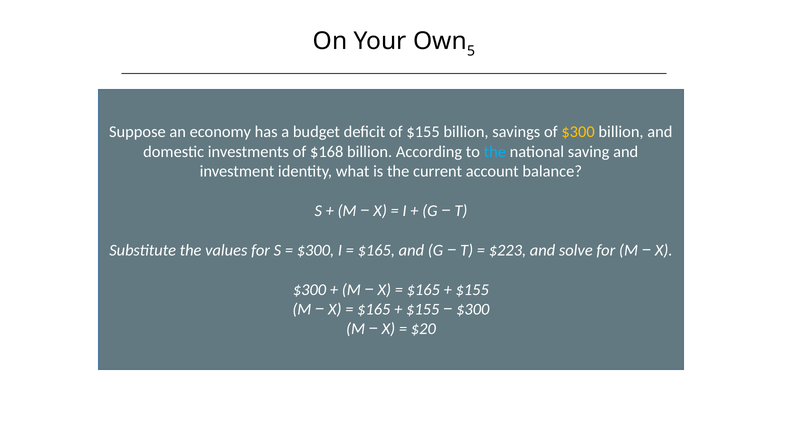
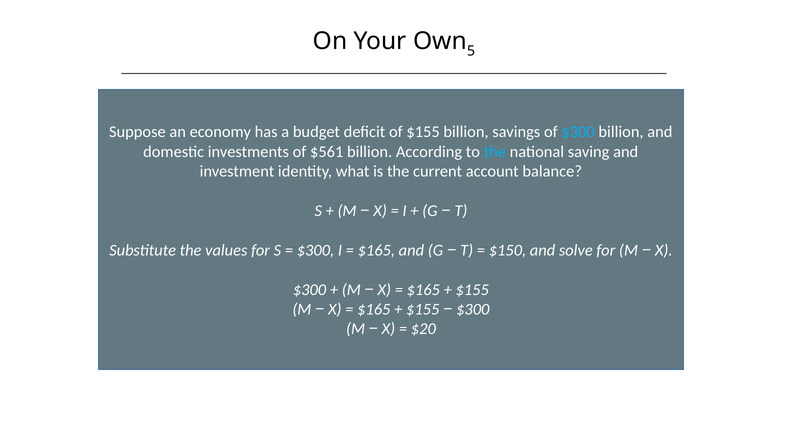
$300 colour: yellow -> light blue (578, 132)
$168: $168 -> $561 (327, 152)
$223: $223 -> $150 (507, 250)
